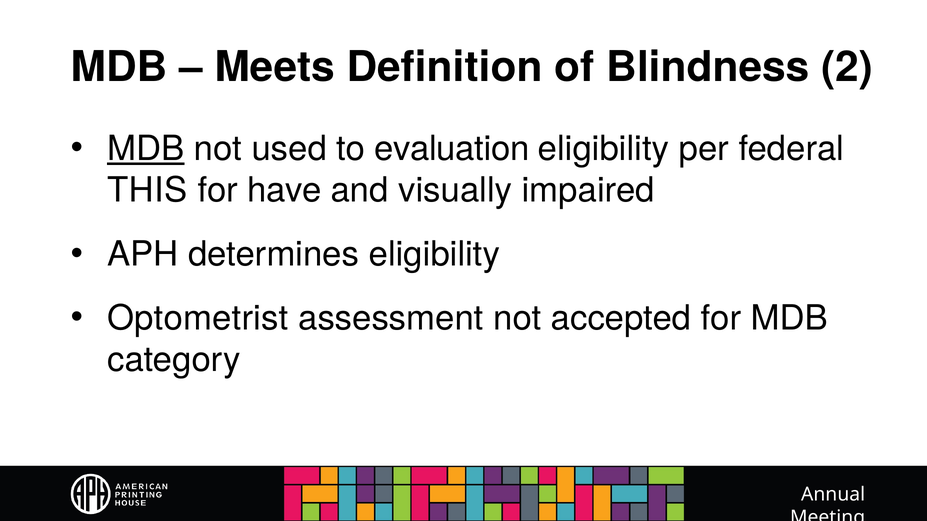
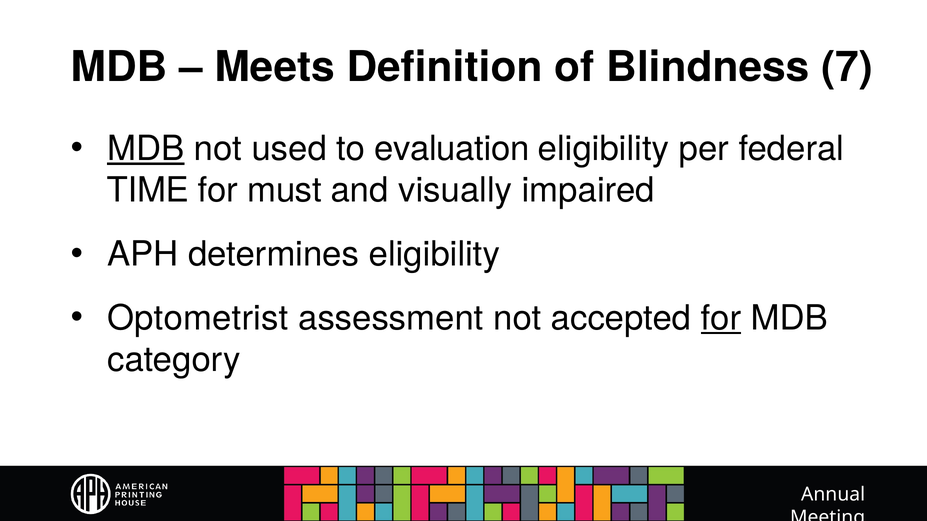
2: 2 -> 7 (847, 67)
THIS: THIS -> TIME (148, 191)
have: have -> must (285, 191)
for underline: none -> present (721, 318)
